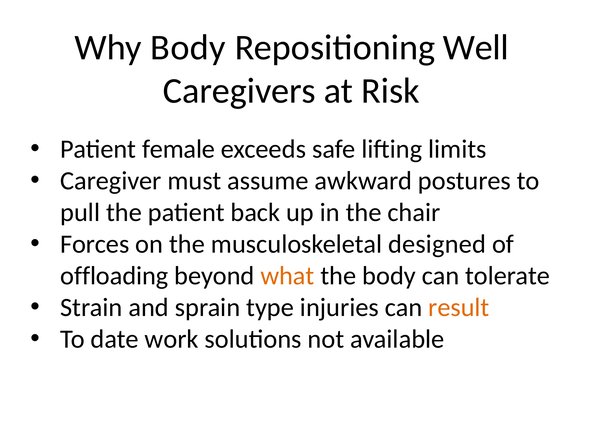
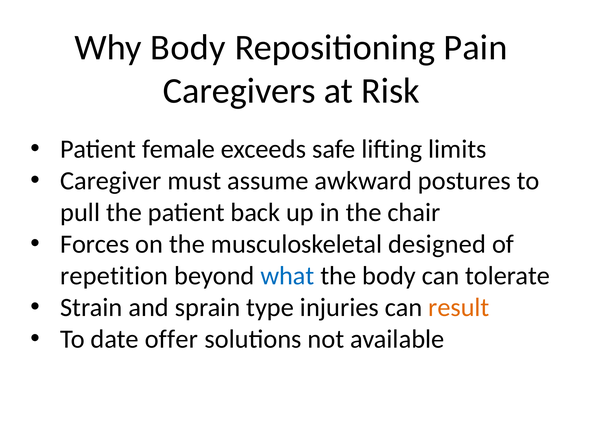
Well: Well -> Pain (476, 48)
offloading: offloading -> repetition (114, 276)
what colour: orange -> blue (287, 276)
work: work -> offer (171, 339)
